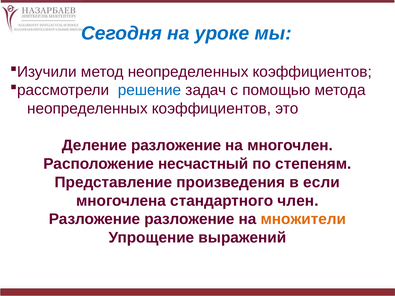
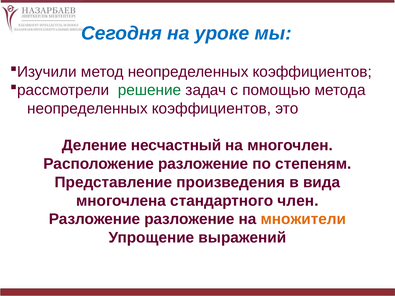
решение colour: blue -> green (150, 90)
Деление разложение: разложение -> несчастный (176, 146)
Расположение несчастный: несчастный -> разложение (203, 164)
если: если -> вида (322, 182)
